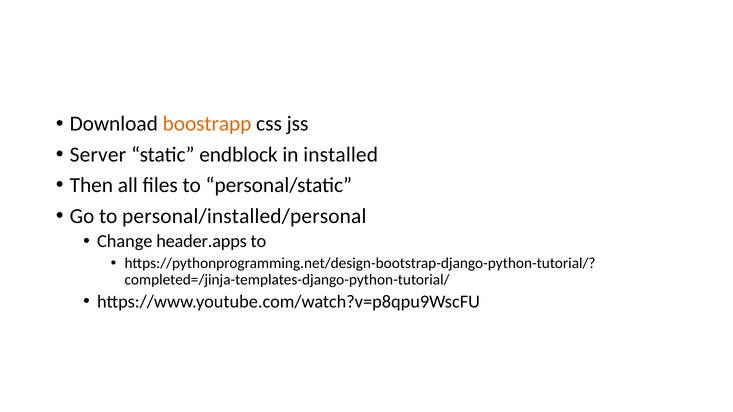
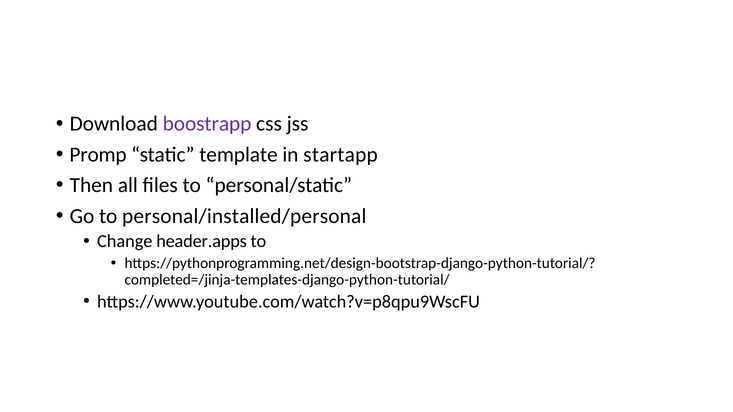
boostrapp colour: orange -> purple (207, 124)
Server: Server -> Promp (98, 155)
endblock: endblock -> template (238, 155)
installed: installed -> startapp (341, 155)
